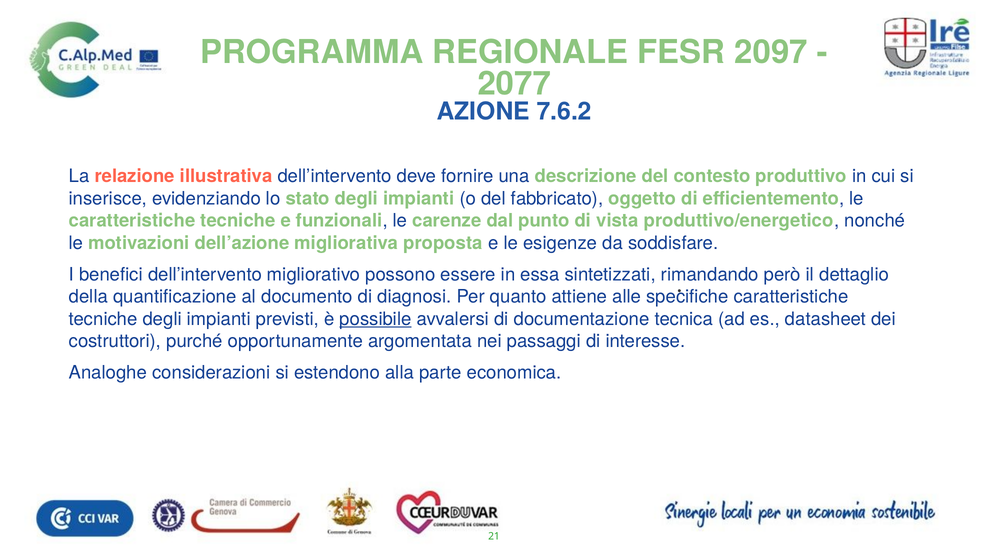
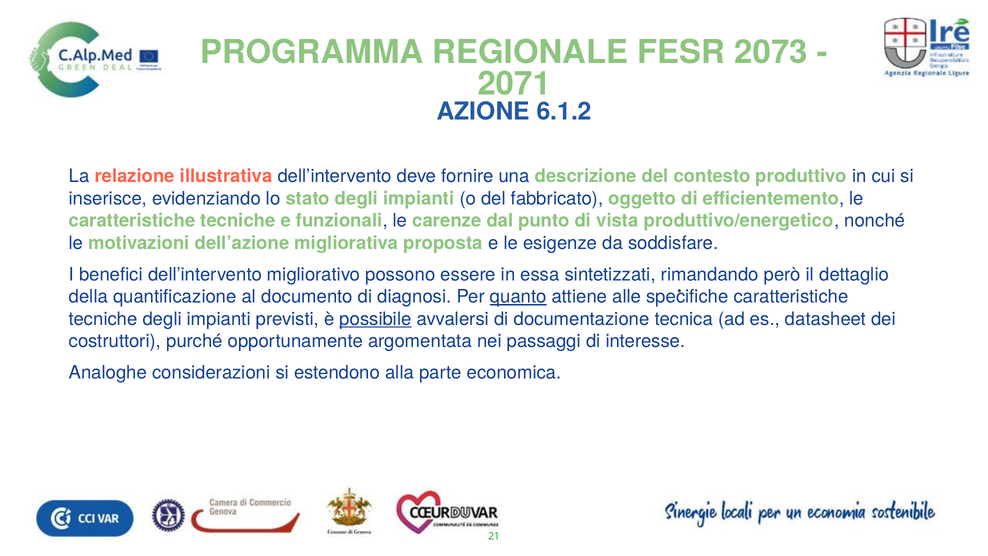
2097: 2097 -> 2073 (771, 52)
2077: 2077 -> 2071 (514, 84)
7.6.2: 7.6.2 -> 6.1.2 (564, 112)
quanto underline: none -> present (518, 297)
